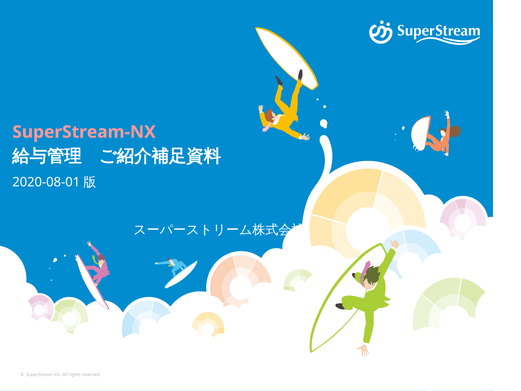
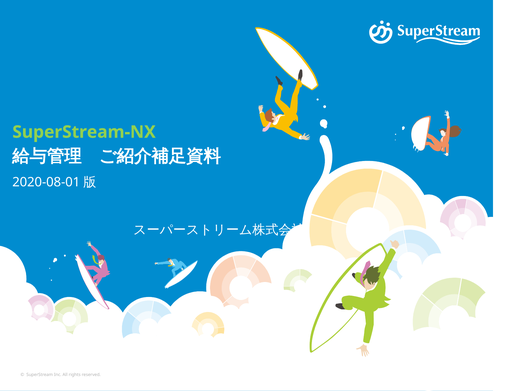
SuperStream-NX colour: pink -> light green (84, 132)
